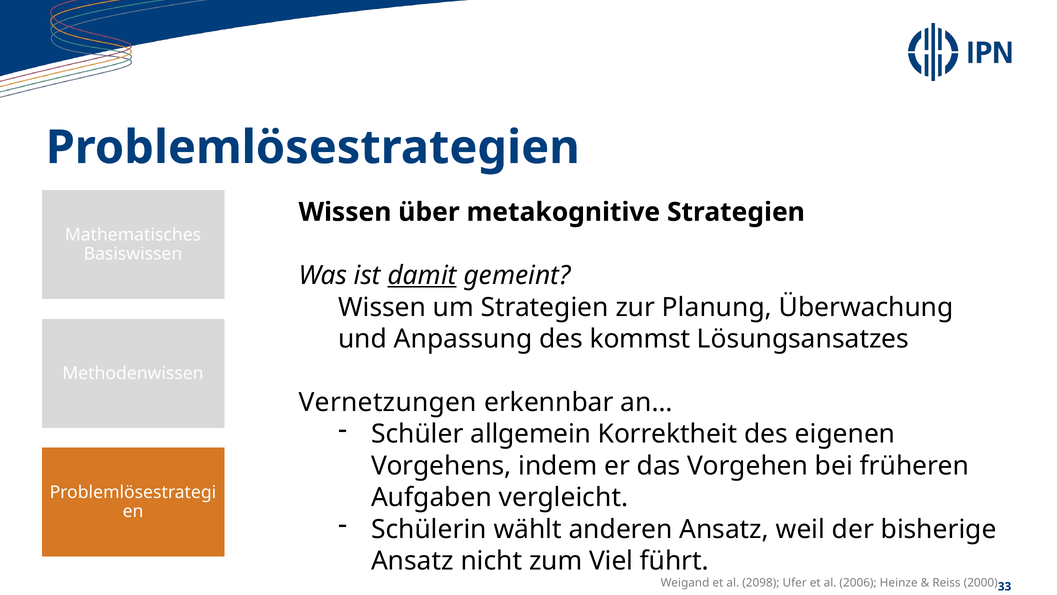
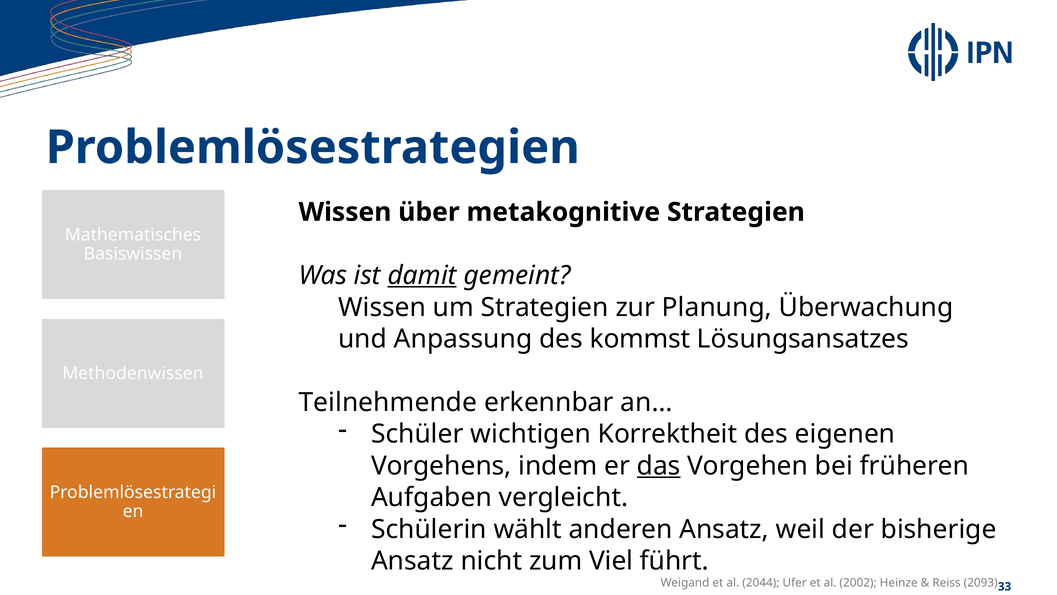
Vernetzungen: Vernetzungen -> Teilnehmende (388, 402)
allgemein: allgemein -> wichtigen (531, 434)
das underline: none -> present (659, 466)
2098: 2098 -> 2044 (761, 583)
2006: 2006 -> 2002 (858, 583)
2000: 2000 -> 2093 (981, 583)
